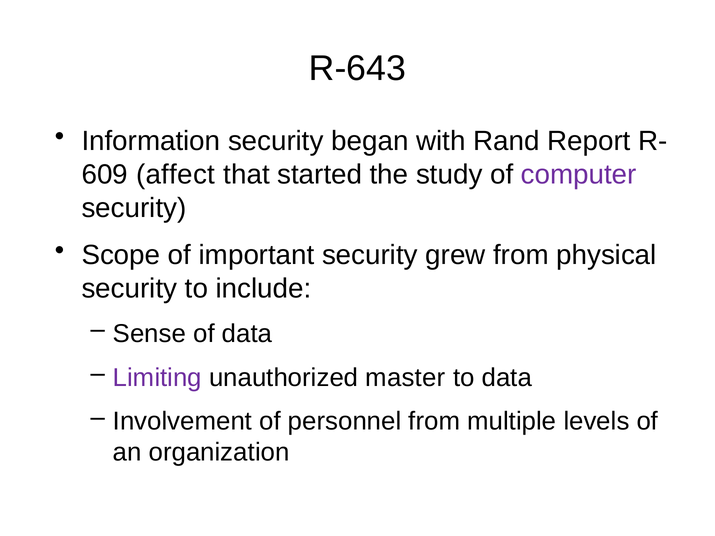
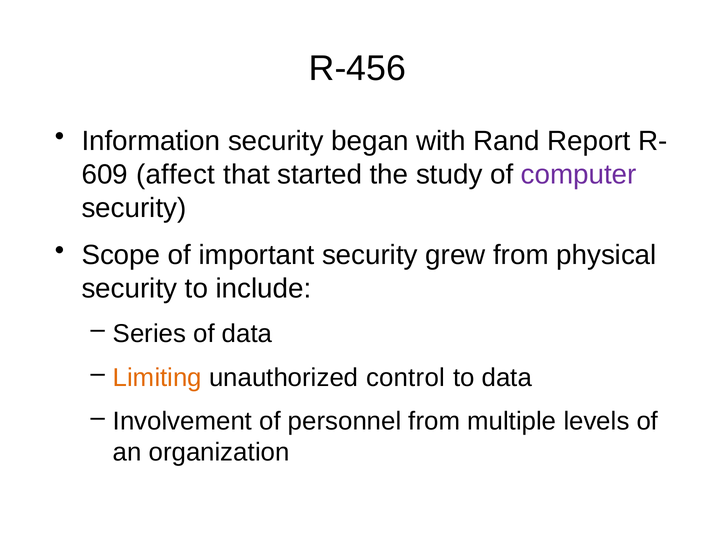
R-643: R-643 -> R-456 (357, 69)
Sense: Sense -> Series (149, 334)
Limiting colour: purple -> orange (157, 378)
master: master -> control (406, 378)
